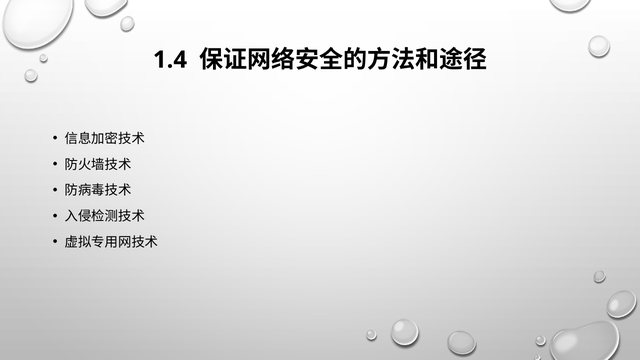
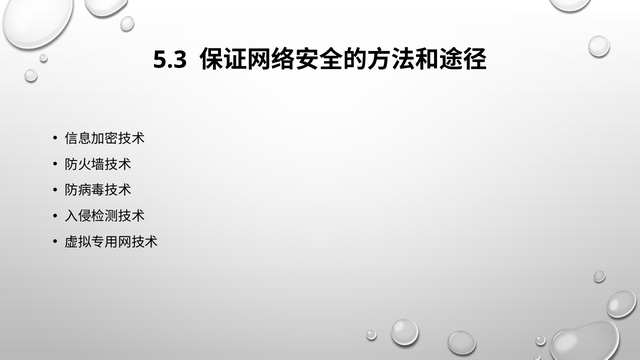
1.4: 1.4 -> 5.3 (170, 60)
